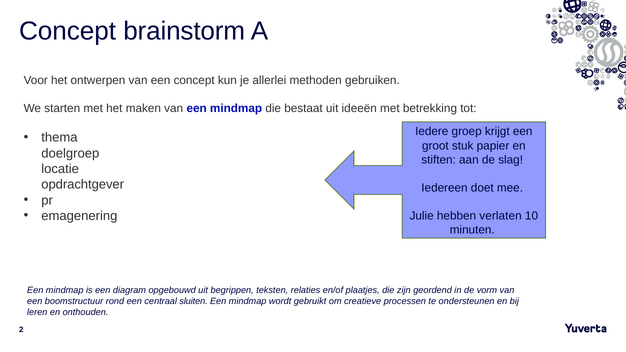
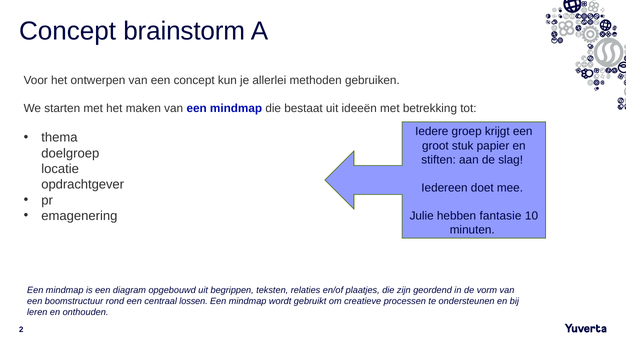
verlaten: verlaten -> fantasie (500, 216)
sluiten: sluiten -> lossen (194, 301)
